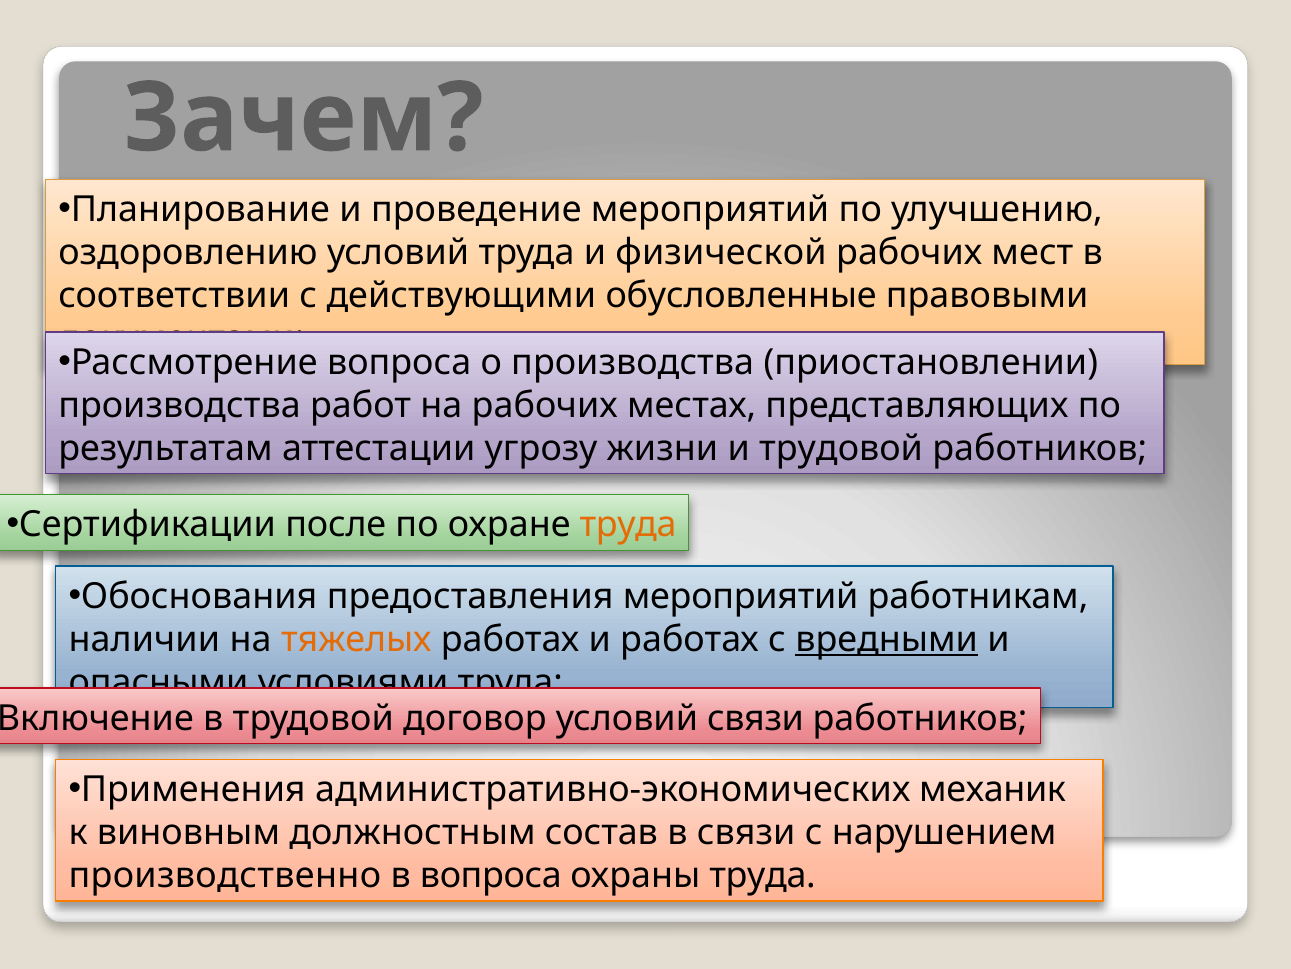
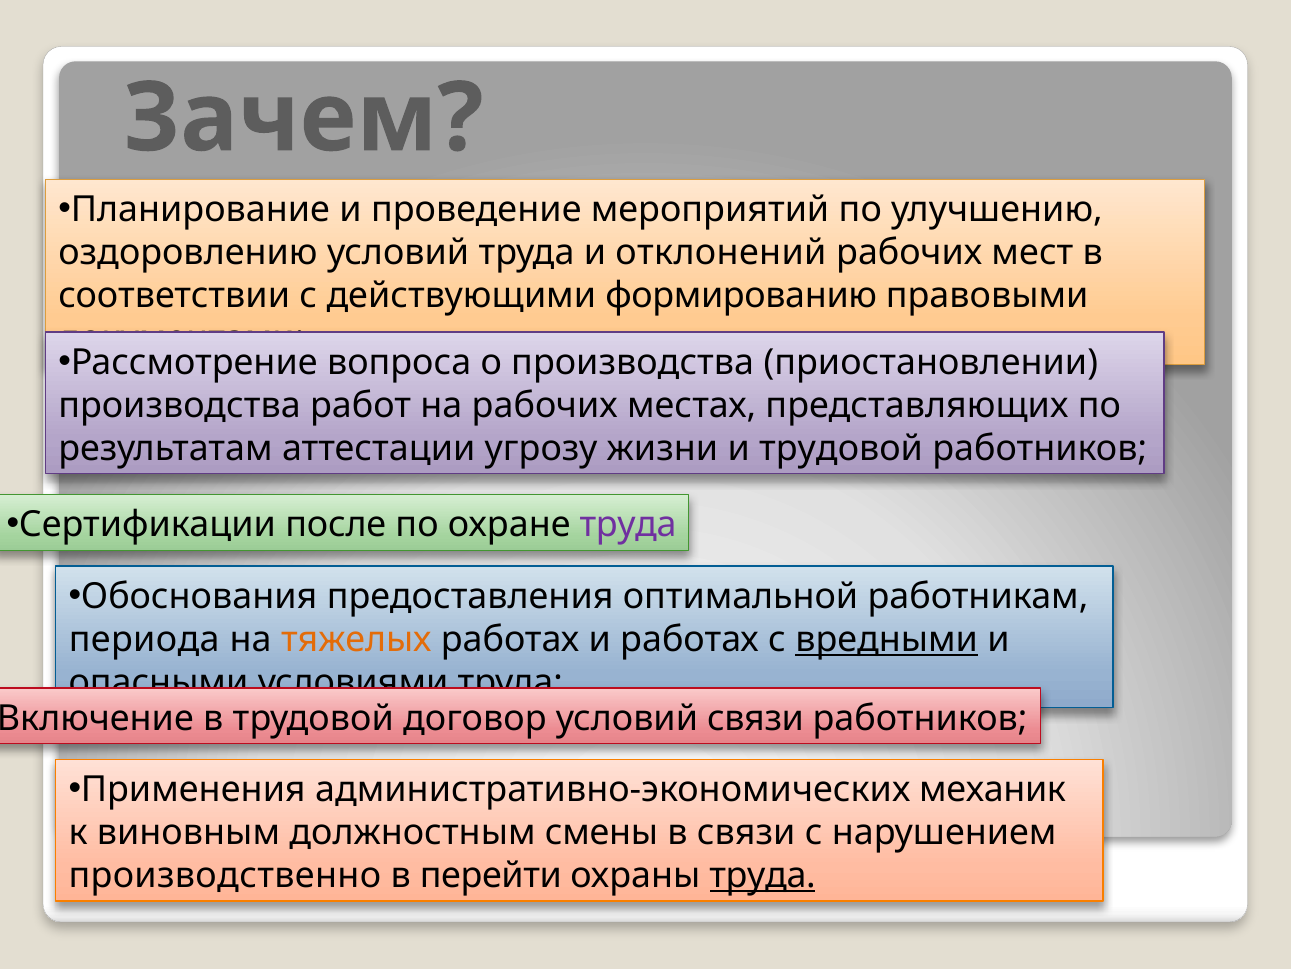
физической: физической -> отклонений (721, 253)
обусловленные: обусловленные -> формированию (741, 296)
труда colour: orange -> purple (628, 525)
предоставления мероприятий: мероприятий -> оптимальной (741, 596)
наличии: наличии -> периода (144, 639)
состав: состав -> смены (602, 832)
в вопроса: вопроса -> перейти (491, 875)
труда underline: none -> present (763, 875)
